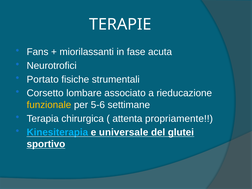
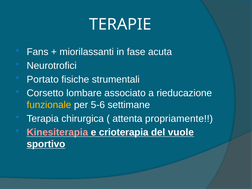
Kinesiterapia colour: light blue -> pink (57, 132)
universale: universale -> crioterapia (124, 132)
glutei: glutei -> vuole (181, 132)
